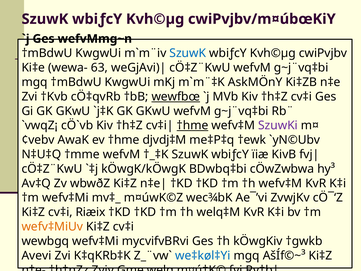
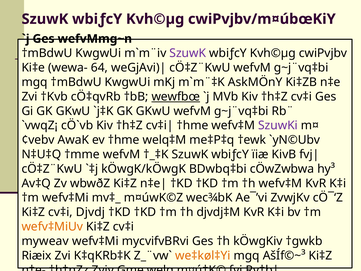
SzuwK colour: blue -> purple (188, 53)
63: 63 -> 64 (99, 68)
†hme underline: present -> none (193, 125)
djvdj‡M: djvdj‡M -> welq‡M (164, 140)
Riæix: Riæix -> Djvdj (90, 212)
welq‡M: welq‡M -> djvdj‡M (218, 212)
wewbgq: wewbgq -> myweav (45, 241)
Avevi: Avevi -> Riæix (37, 255)
we‡køl‡Yi colour: blue -> orange (203, 255)
